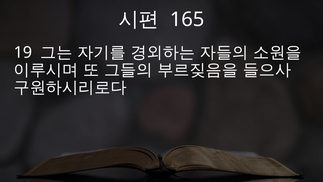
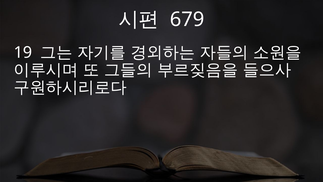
165: 165 -> 679 (187, 19)
